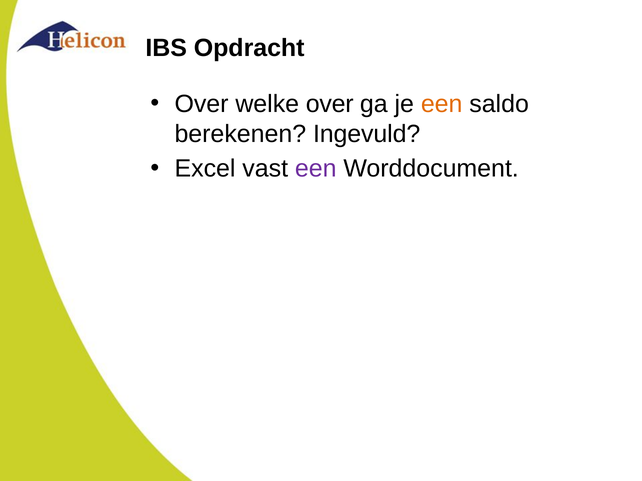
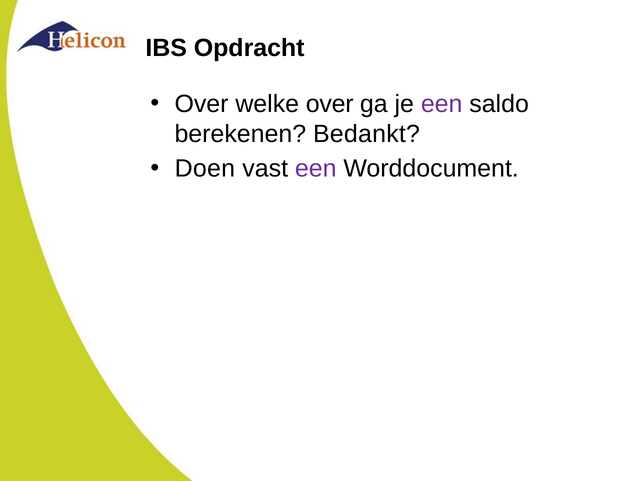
een colour: orange -> purple (442, 104)
Ingevuld: Ingevuld -> Bedankt (366, 134)
Excel: Excel -> Doen (205, 169)
